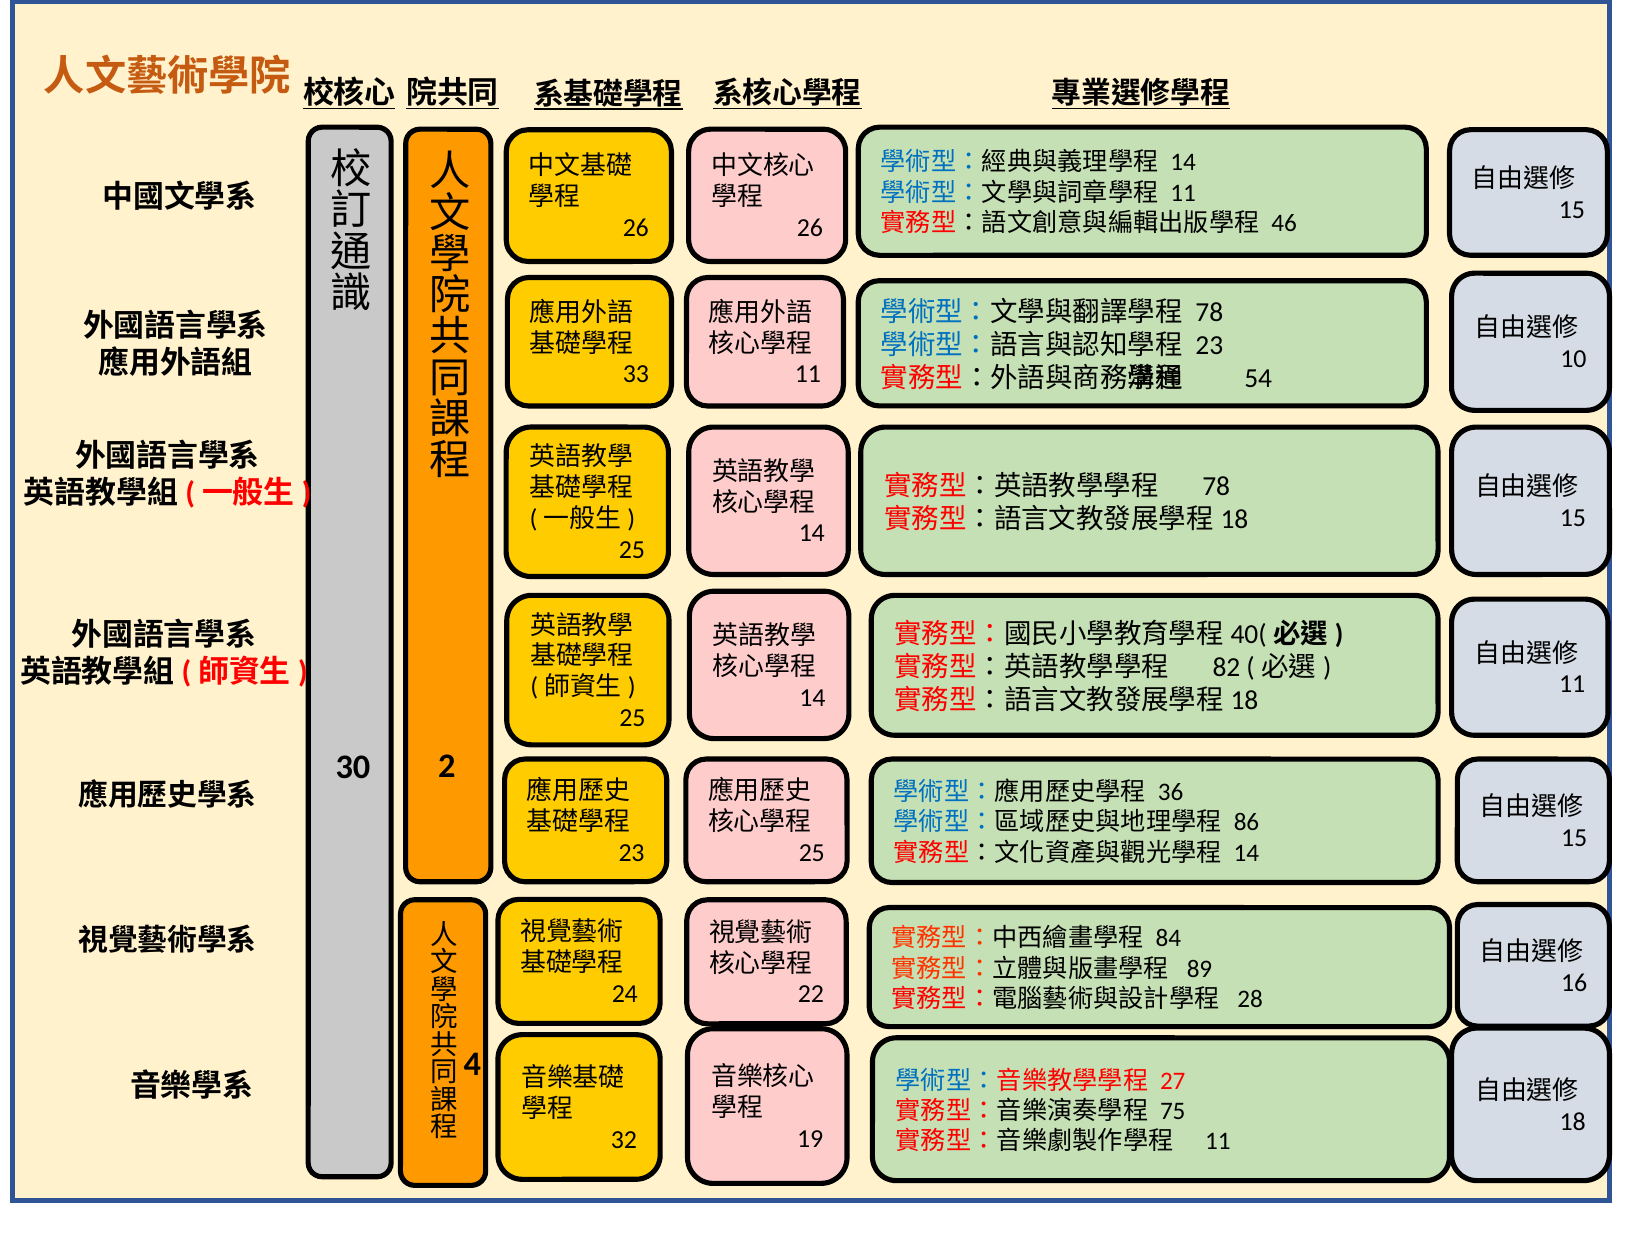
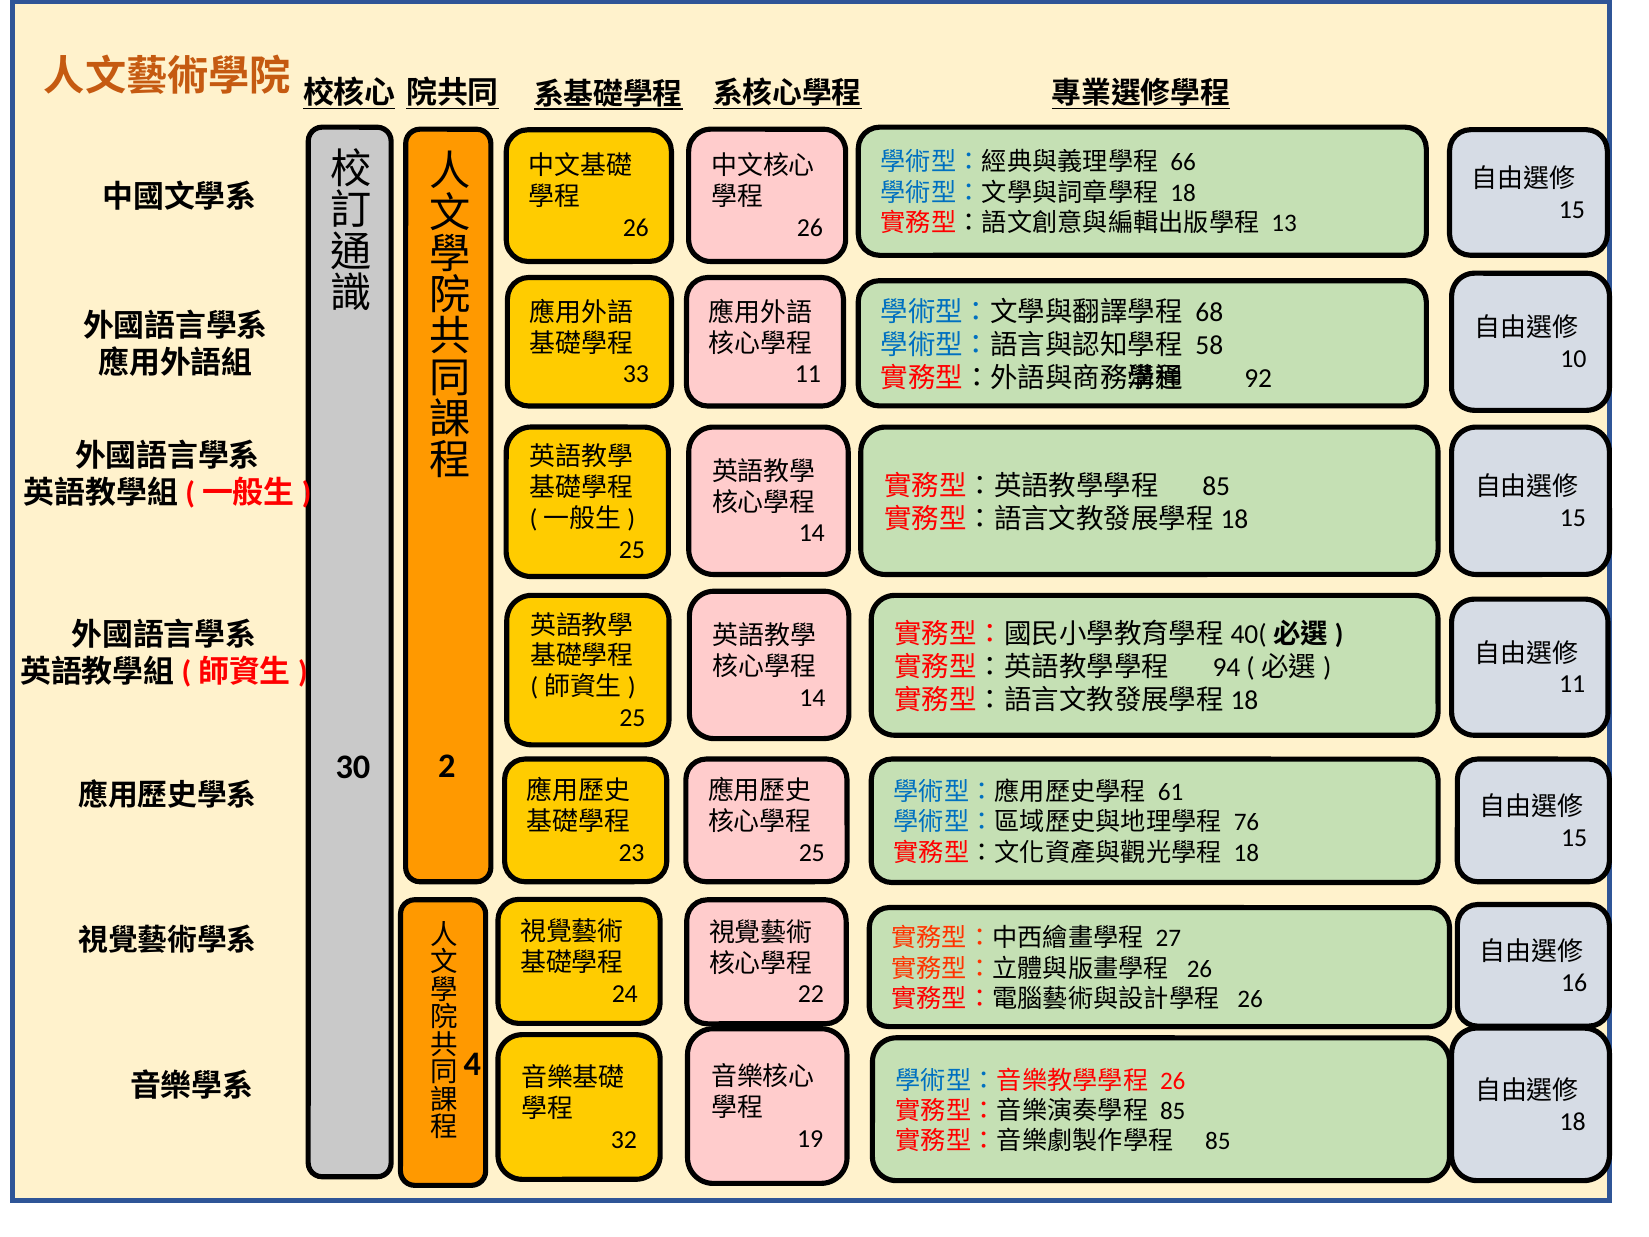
14: 14 -> 66 (1183, 163)
11: 11 -> 18 (1183, 193)
46: 46 -> 13 (1284, 223)
78: 78 -> 68 (1209, 312)
23: 23 -> 58 (1209, 345)
54: 54 -> 92 (1258, 378)
78: 78 -> 85 (1216, 486)
82: 82 -> 94 (1226, 667)
36: 36 -> 61 (1171, 792)
86: 86 -> 76 (1246, 822)
14: 14 -> 18 (1246, 853)
84: 84 -> 27 (1168, 938)
89: 89 -> 26 (1199, 969)
28: 28 -> 26 (1250, 999)
27: 27 -> 26 (1173, 1080)
75: 75 -> 85 (1173, 1111)
11: 11 -> 85 (1218, 1141)
